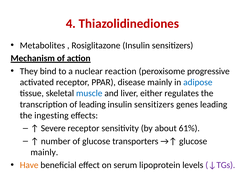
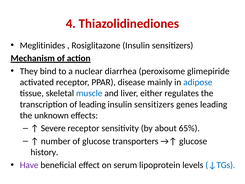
Metabolites: Metabolites -> Meglitinides (42, 45)
reaction: reaction -> diarrhea (121, 71)
progressive: progressive -> glimepiride (208, 71)
ingesting: ingesting -> unknown (52, 115)
61%: 61% -> 65% (189, 128)
mainly: mainly -> history (44, 152)
Have colour: orange -> purple (29, 165)
↓TGs colour: purple -> blue (220, 165)
